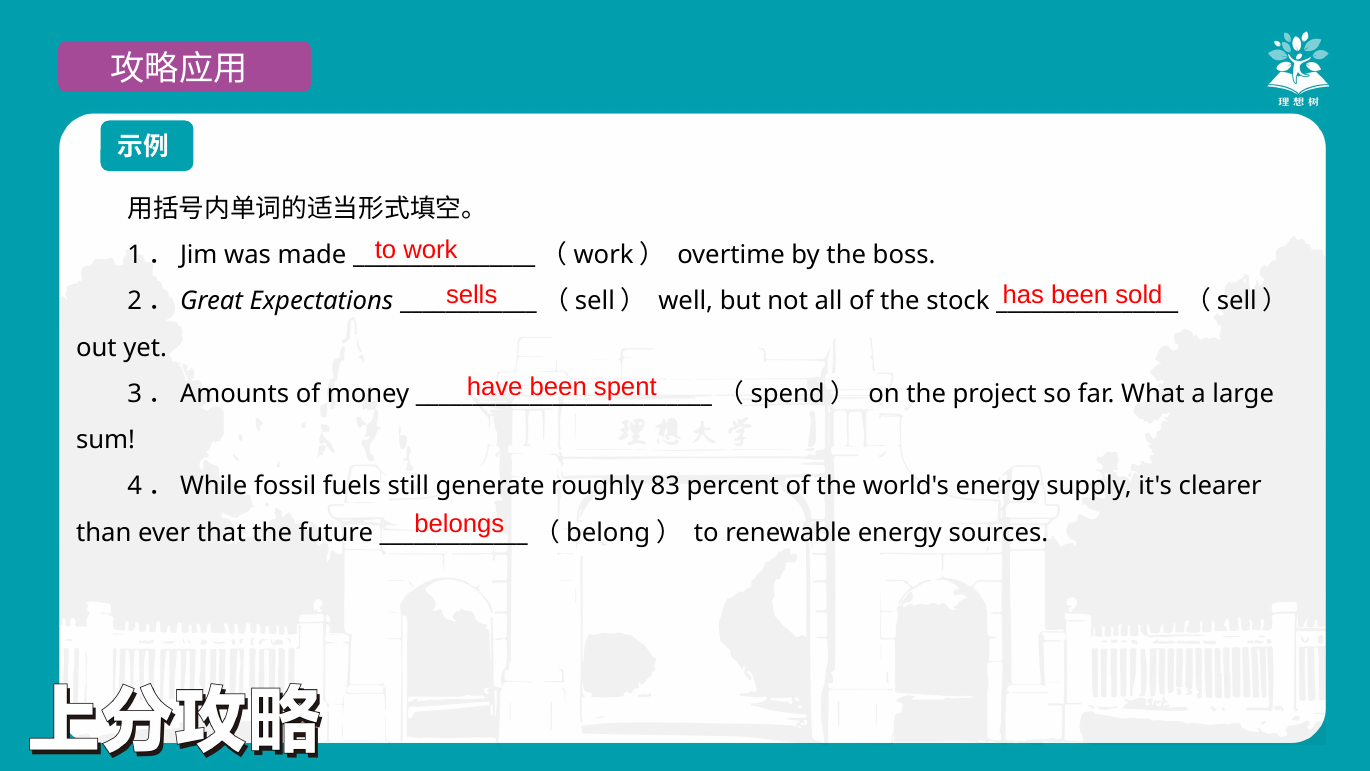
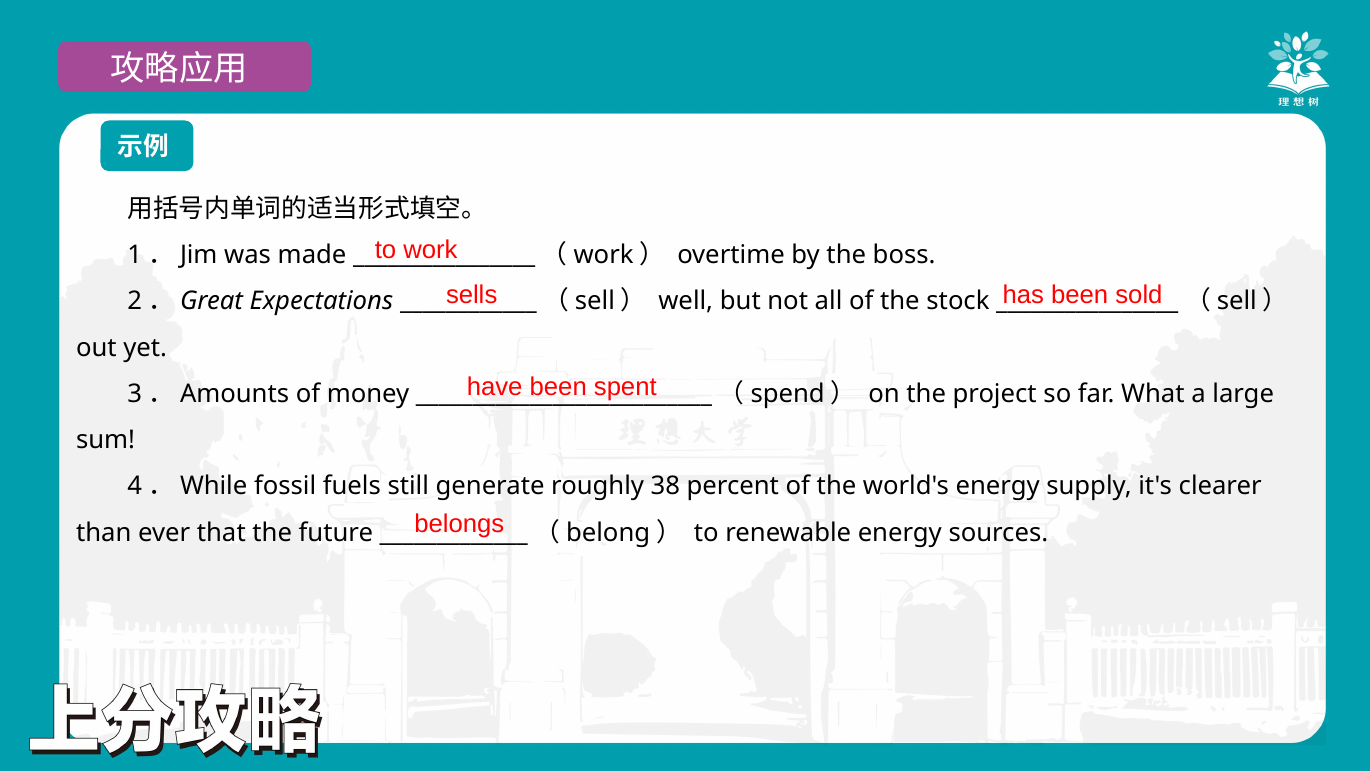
83: 83 -> 38 (665, 486)
